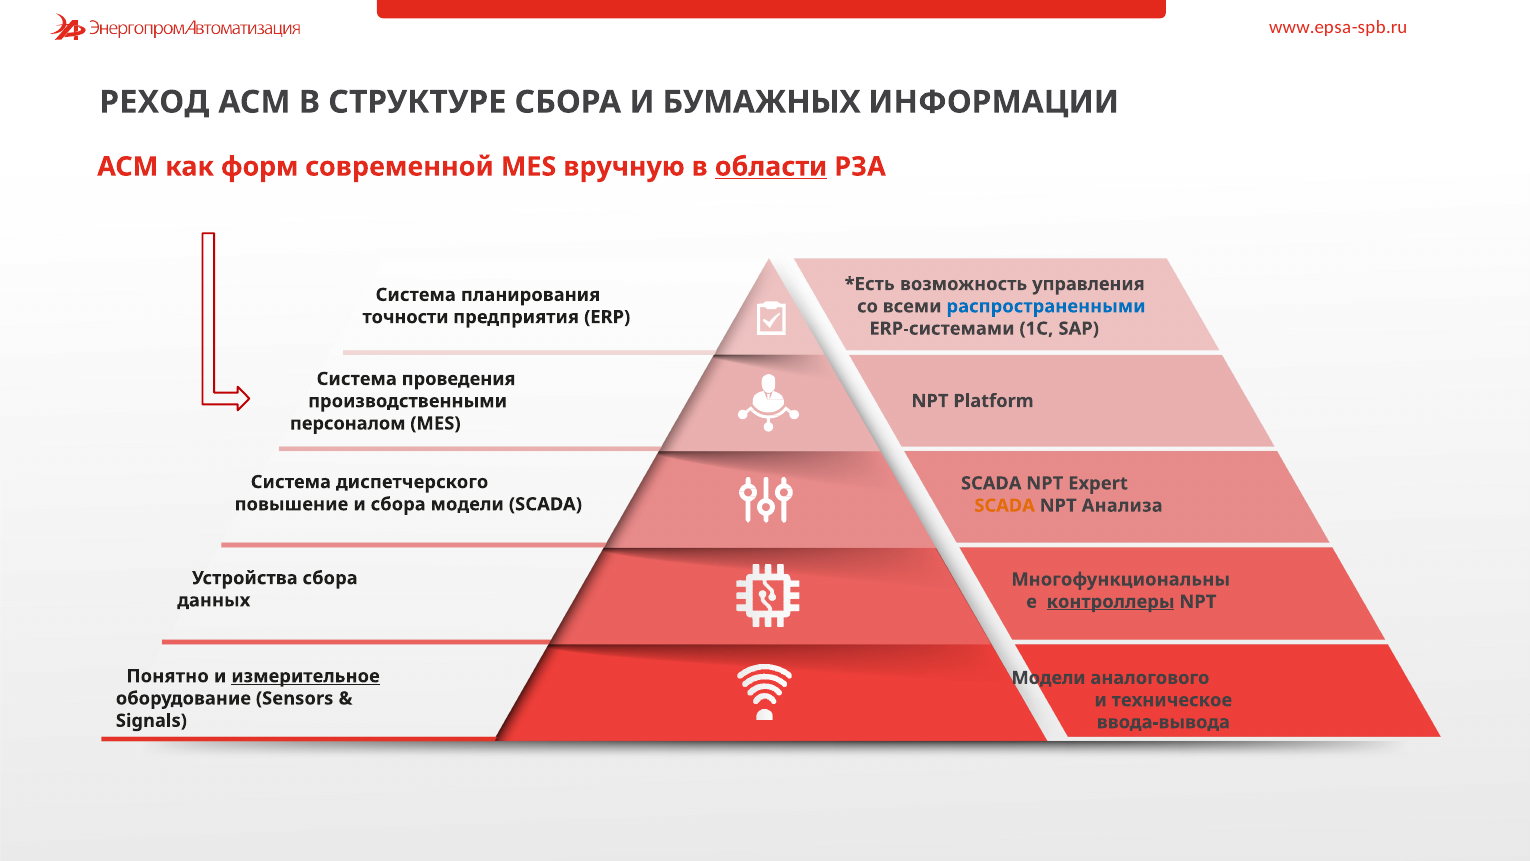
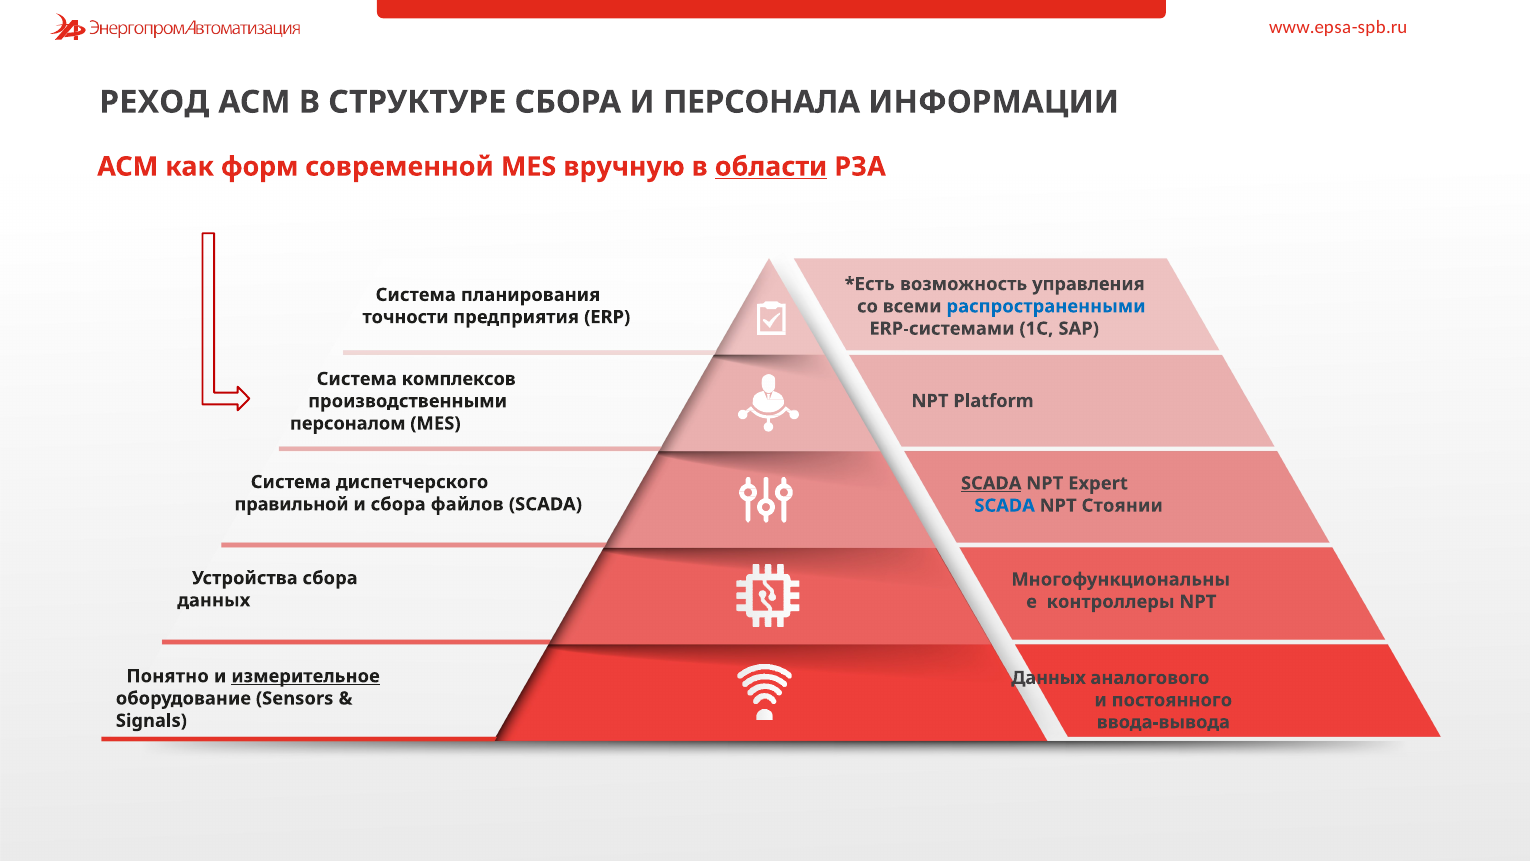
БУМАЖНЫХ: БУМАЖНЫХ -> ПЕРСОНАЛА (762, 102)
проведения: проведения -> комплексов (459, 379)
SCADA underline: none -> present (991, 483)
повышение: повышение -> правильной (292, 504)
сбора модели: модели -> файлов (467, 504)
SCADA colour: orange -> blue (1005, 505)
Анализа: Анализа -> Стоянии (1122, 505)
контроллеры underline: present -> none (1111, 602)
Модели: Модели -> Данных (1049, 678)
техническое: техническое -> постоянного (1172, 700)
